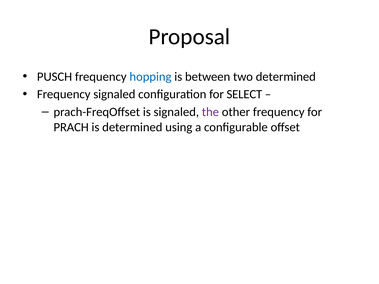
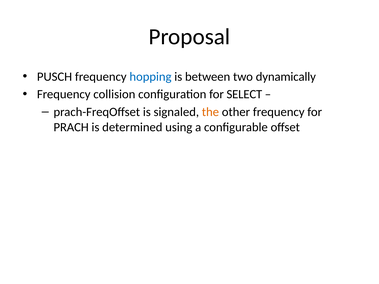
two determined: determined -> dynamically (286, 77)
Frequency signaled: signaled -> collision (114, 94)
the colour: purple -> orange (210, 112)
